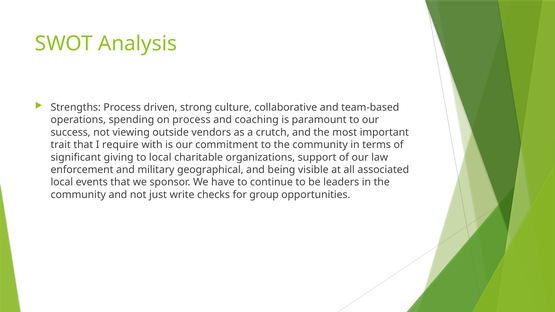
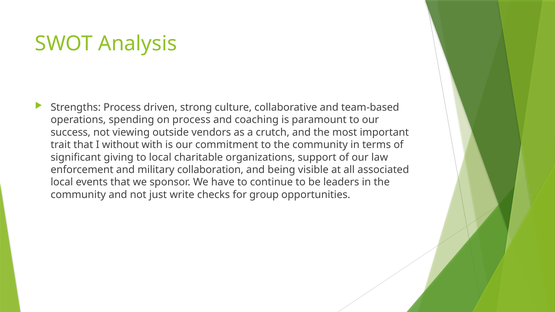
require: require -> without (121, 145)
geographical: geographical -> collaboration (210, 170)
